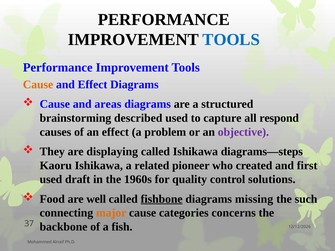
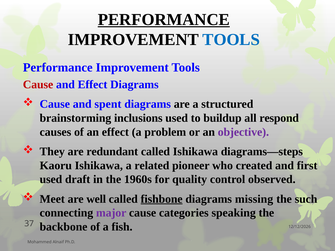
PERFORMANCE underline: none -> present (164, 20)
Cause colour: orange -> red (38, 85)
areas: areas -> spent (108, 104)
described: described -> inclusions (138, 118)
capture: capture -> buildup (222, 118)
displaying: displaying -> redundant (112, 152)
solutions: solutions -> observed (272, 180)
Food: Food -> Meet (52, 199)
major colour: orange -> purple (111, 213)
concerns: concerns -> speaking (234, 213)
